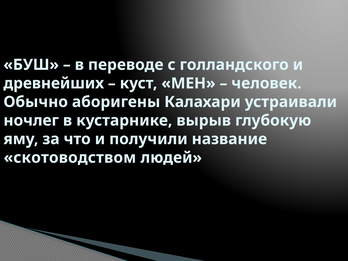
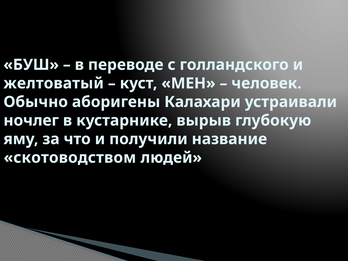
древнейших: древнейших -> желтоватый (54, 83)
